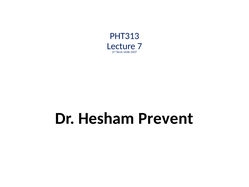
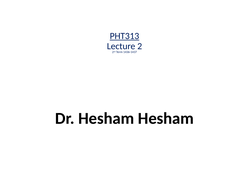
PHT313 underline: none -> present (124, 36)
7: 7 -> 2 (140, 46)
Hesham Prevent: Prevent -> Hesham (166, 118)
